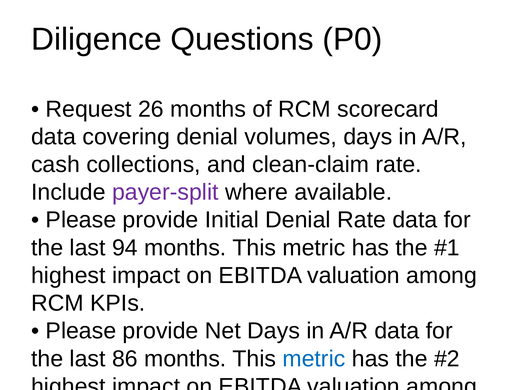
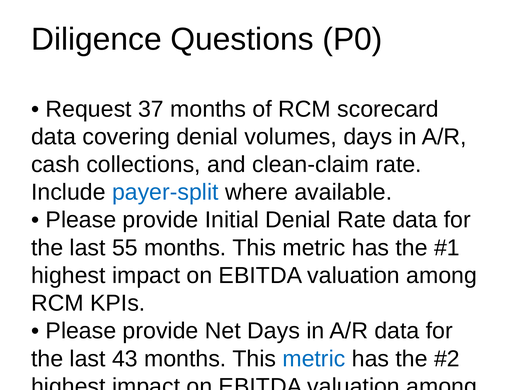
26: 26 -> 37 (151, 109)
payer-split colour: purple -> blue (165, 192)
94: 94 -> 55 (125, 248)
86: 86 -> 43 (125, 359)
